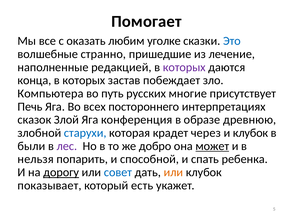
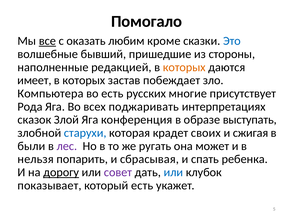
Помогает: Помогает -> Помогало (147, 21)
все underline: none -> present (47, 41)
уголке: уголке -> кроме (164, 41)
странно: странно -> бывший (103, 54)
лечение: лечение -> стороны (232, 54)
которых colour: purple -> orange (184, 67)
конца: конца -> имеет (34, 81)
во путь: путь -> есть (112, 94)
Печь: Печь -> Рода (30, 107)
постороннего: постороннего -> поджаривать (144, 107)
древнюю: древнюю -> выступать (250, 120)
через: через -> своих (206, 133)
и клубок: клубок -> сжигая (251, 133)
добро: добро -> ругать (155, 147)
может underline: present -> none (212, 147)
способной: способной -> сбрасывая (149, 160)
совет colour: blue -> purple (118, 173)
или colour: orange -> blue (173, 173)
